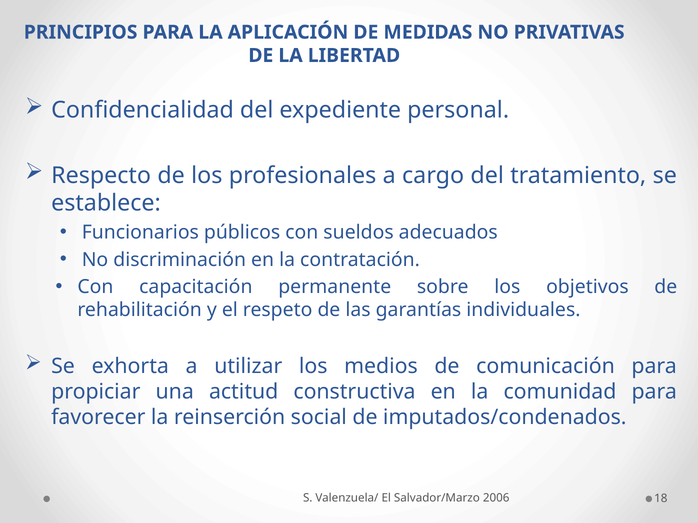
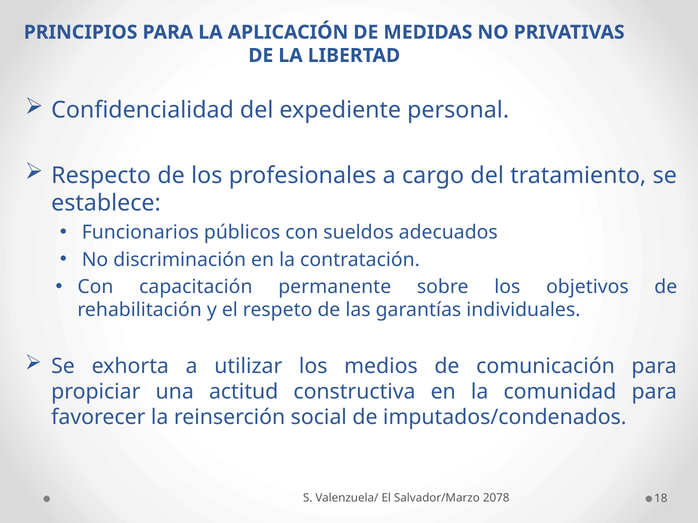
2006: 2006 -> 2078 (496, 498)
